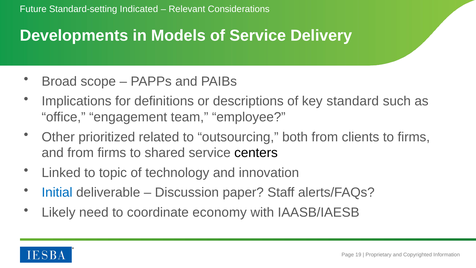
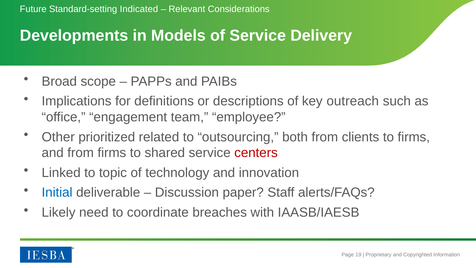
standard: standard -> outreach (353, 101)
centers colour: black -> red (256, 153)
economy: economy -> breaches (220, 212)
